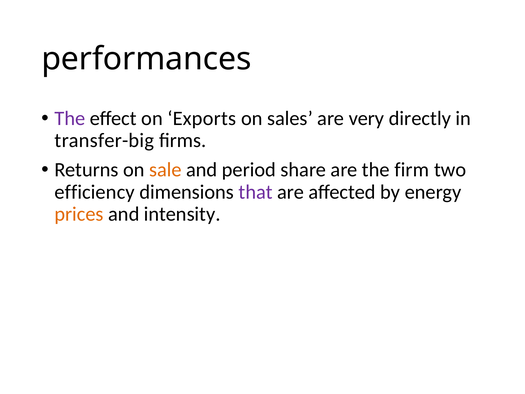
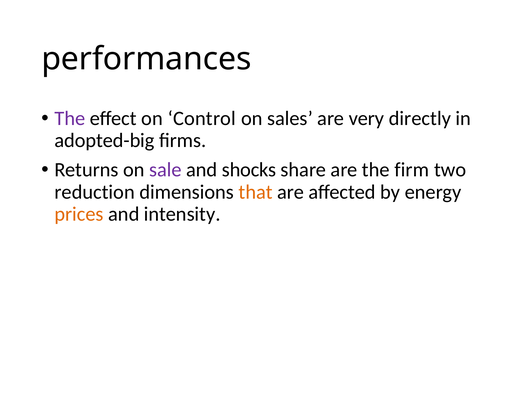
Exports: Exports -> Control (202, 118)
transfer-big: transfer-big -> adopted-big (104, 140)
sale colour: orange -> purple (165, 170)
period: period -> shocks (249, 170)
efficiency: efficiency -> reduction (95, 192)
that colour: purple -> orange (256, 192)
